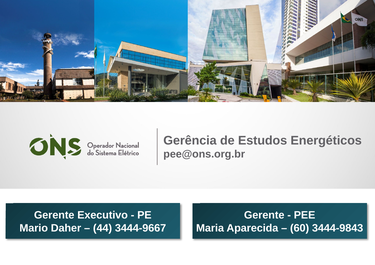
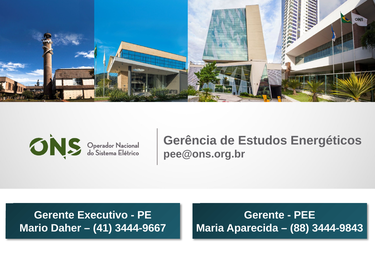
44: 44 -> 41 (103, 228)
60: 60 -> 88 (300, 228)
